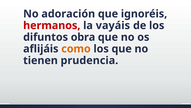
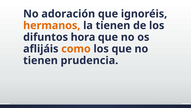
hermanos colour: red -> orange (52, 25)
la vayáis: vayáis -> tienen (113, 25)
obra: obra -> hora (83, 37)
